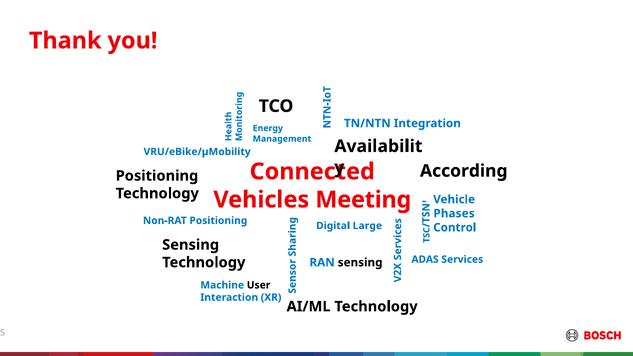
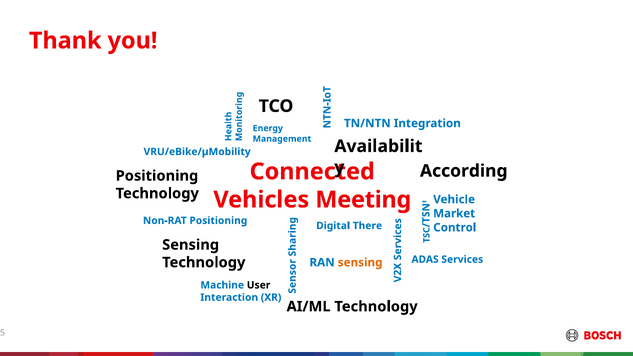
Phases: Phases -> Market (454, 214)
Large: Large -> There (367, 226)
sensing colour: black -> orange (360, 263)
